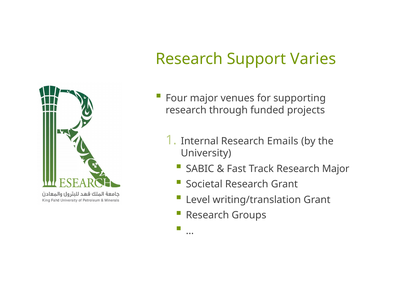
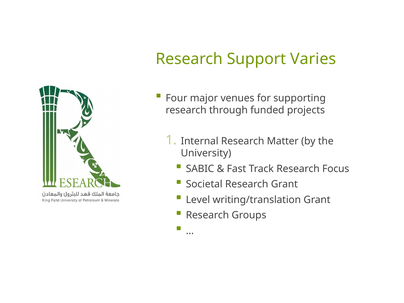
Emails: Emails -> Matter (283, 141)
Research Major: Major -> Focus (336, 169)
